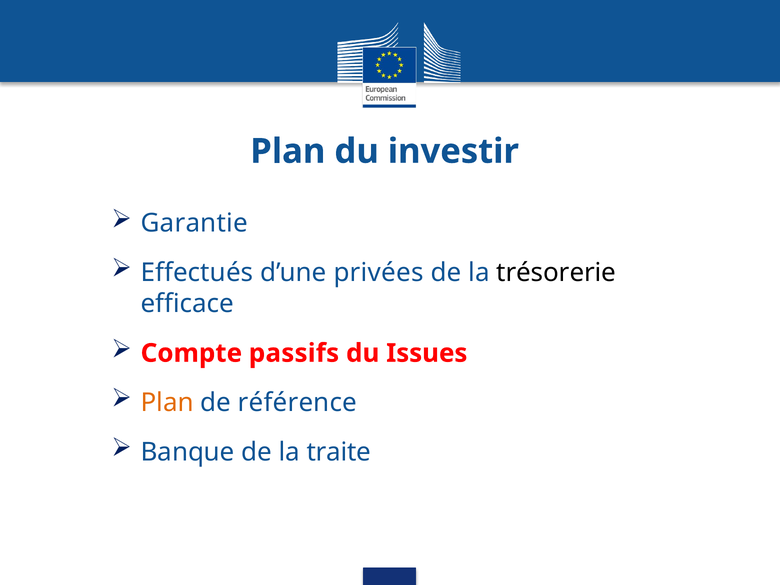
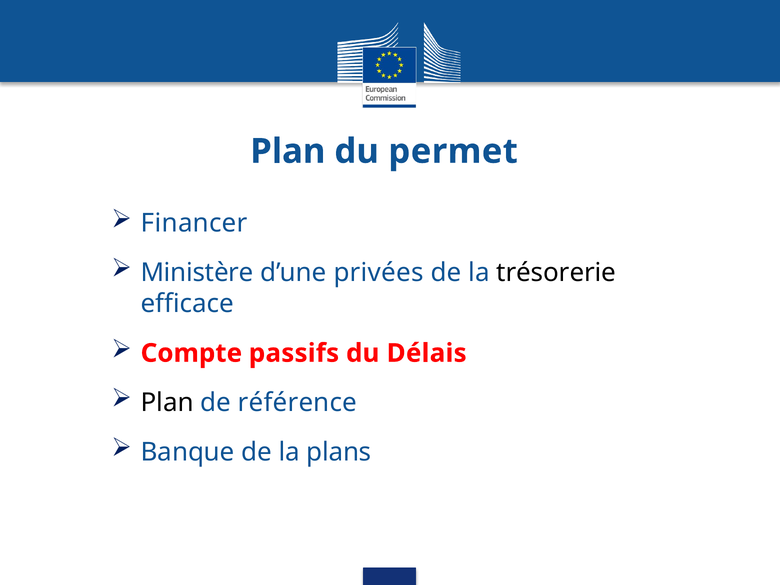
investir: investir -> permet (453, 151)
Garantie: Garantie -> Financer (194, 223)
Effectués: Effectués -> Ministère (197, 273)
Issues: Issues -> Délais (427, 353)
Plan colour: orange -> black (167, 403)
traite: traite -> plans (339, 452)
